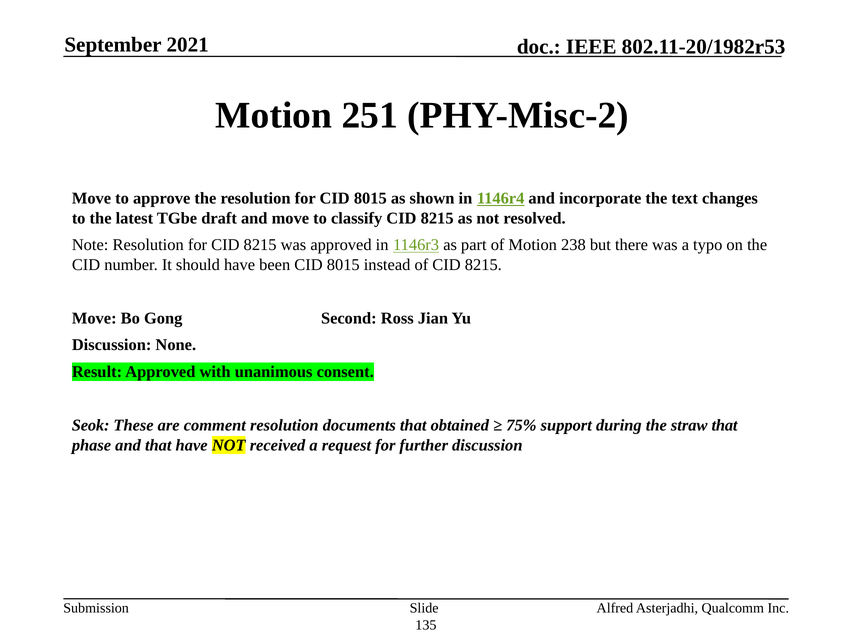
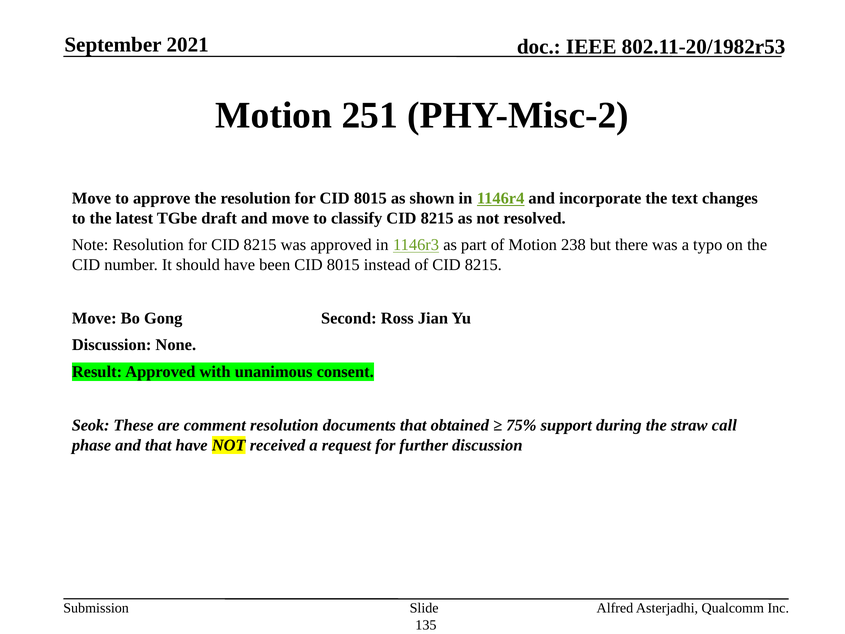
straw that: that -> call (724, 425)
